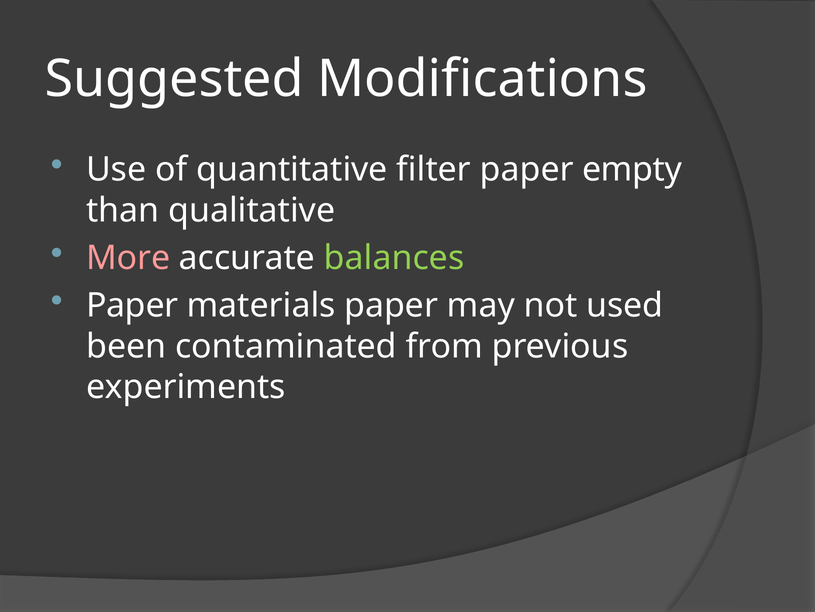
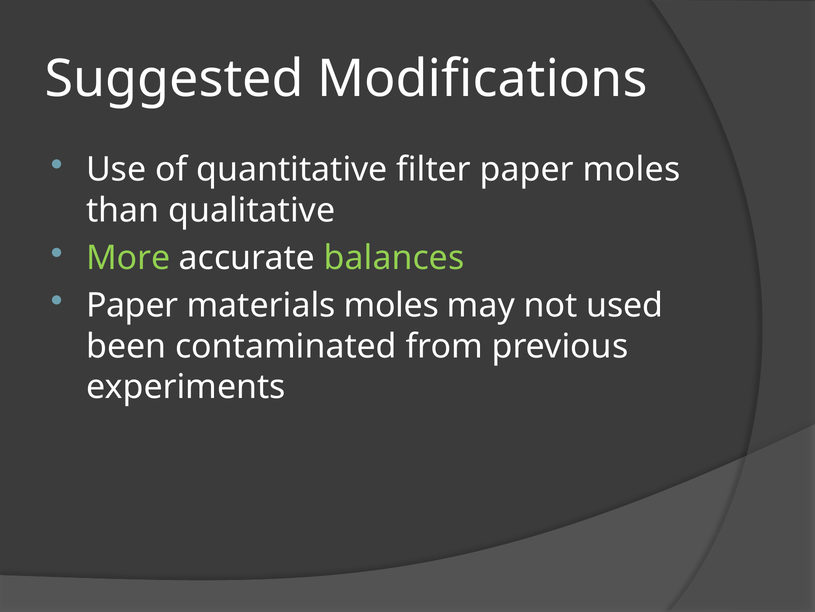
paper empty: empty -> moles (632, 169)
More colour: pink -> light green (128, 258)
materials paper: paper -> moles (391, 305)
